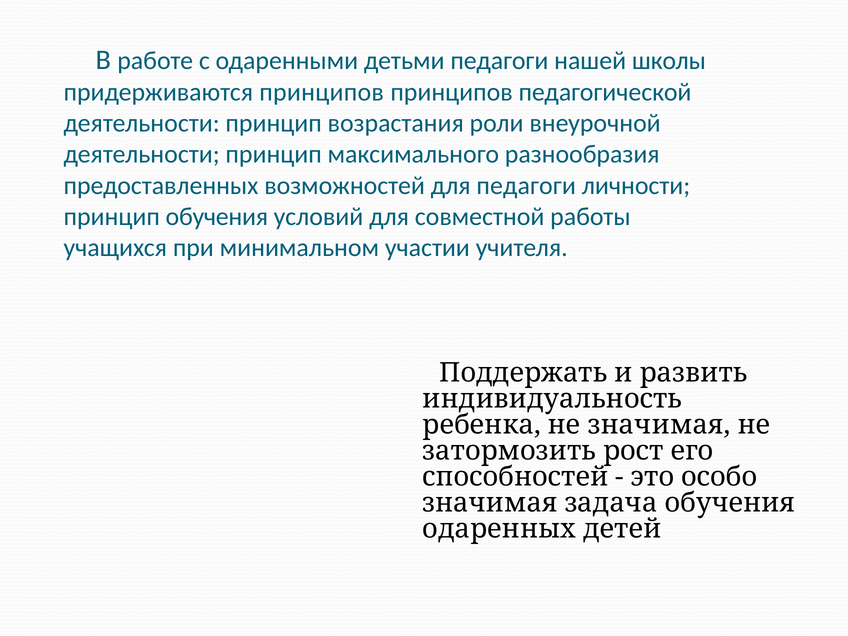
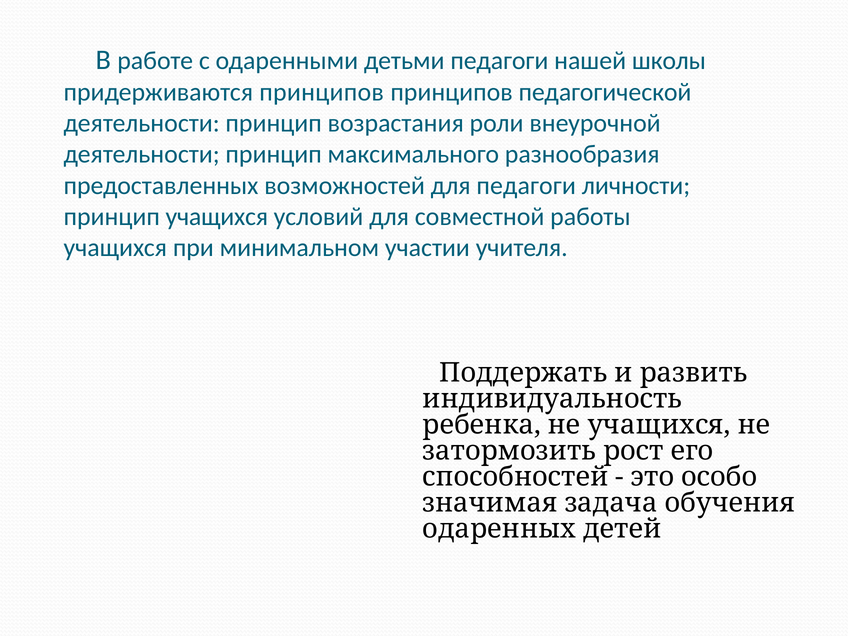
принцип обучения: обучения -> учащихся (217, 217)
не значимая: значимая -> учащихся (659, 425)
